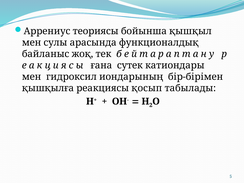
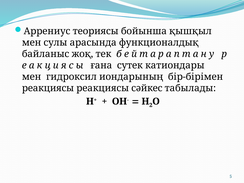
қышқылға: қышқылға -> реакциясы (48, 88)
қосып: қосып -> сәйкес (147, 88)
